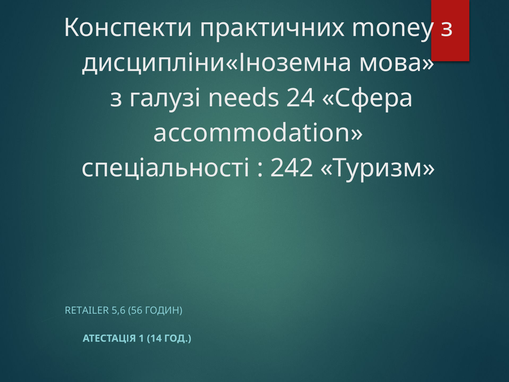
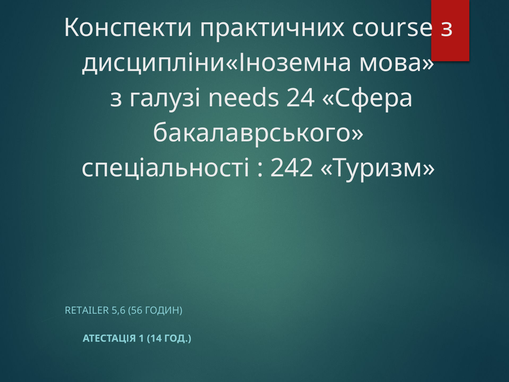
money: money -> course (393, 28)
accommodation: accommodation -> бакалаврського (258, 133)
